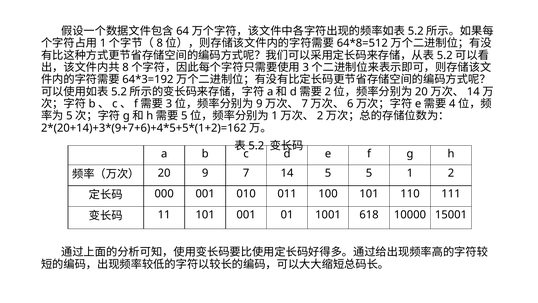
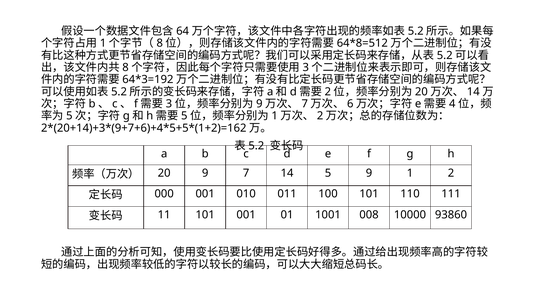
5 5: 5 -> 9 (369, 173)
618: 618 -> 008 (369, 215)
15001: 15001 -> 93860 (451, 215)
